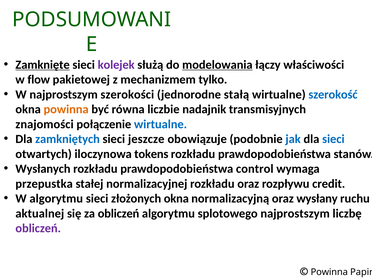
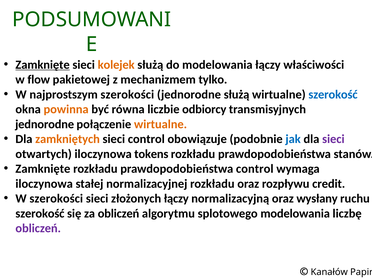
kolejek colour: purple -> orange (116, 65)
modelowania underline: present -> none (217, 65)
jednorodne stałą: stałą -> służą (237, 94)
nadajnik: nadajnik -> odbiorcy (204, 109)
znajomości: znajomości -> jednorodne (45, 124)
wirtualne colour: blue -> orange (161, 124)
zamkniętych colour: blue -> orange (68, 139)
sieci jeszcze: jeszcze -> control (146, 139)
sieci colour: blue -> purple (333, 139)
Wysłanych: Wysłanych -> Zamknięte (43, 169)
przepustka: przepustka -> iloczynowa (44, 184)
W algorytmu: algorytmu -> szerokości (56, 199)
złożonych okna: okna -> łączy (176, 199)
aktualnej: aktualnej -> szerokość (40, 213)
splotowego najprostszym: najprostszym -> modelowania (295, 213)
Powinna: Powinna -> Kanałów (329, 272)
